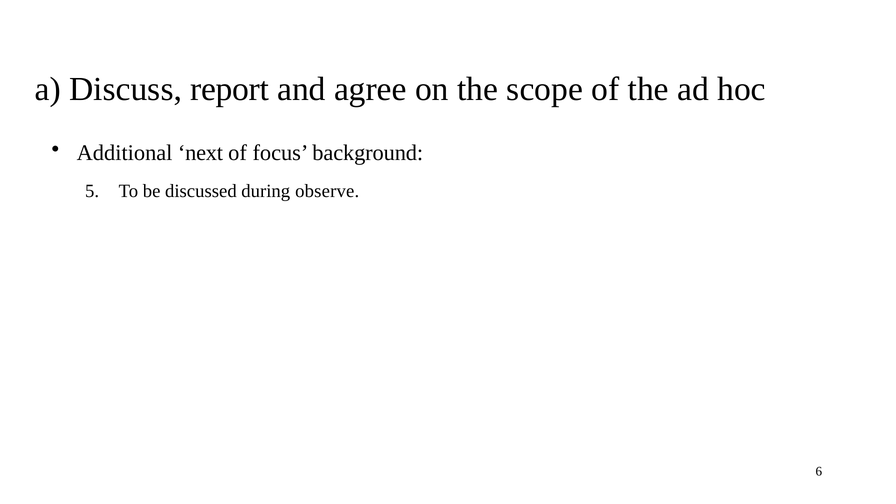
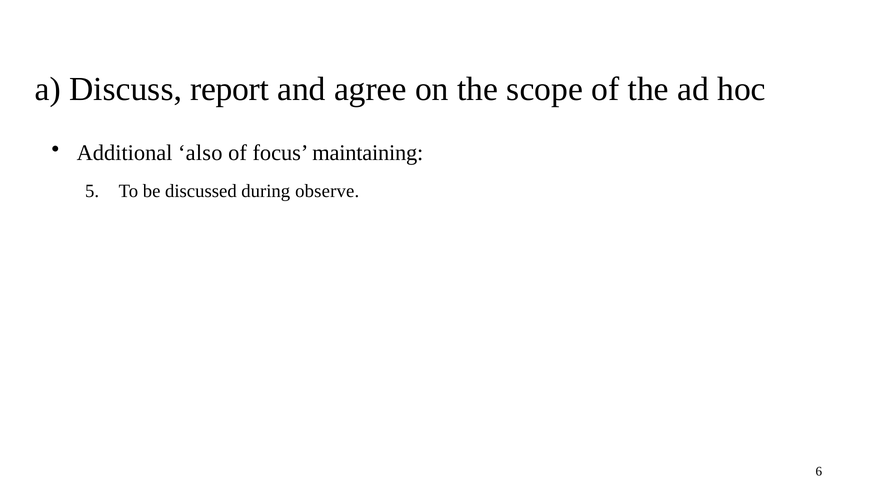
next: next -> also (200, 153)
background: background -> maintaining (368, 153)
